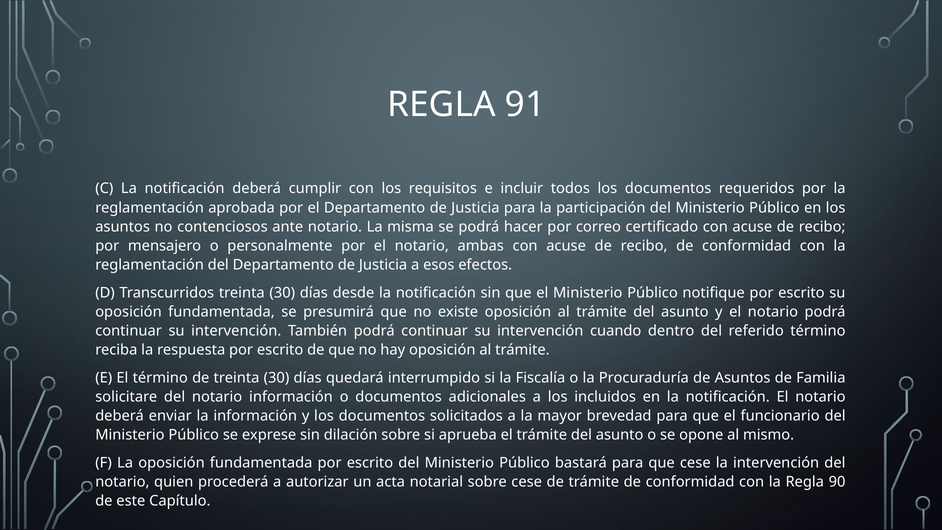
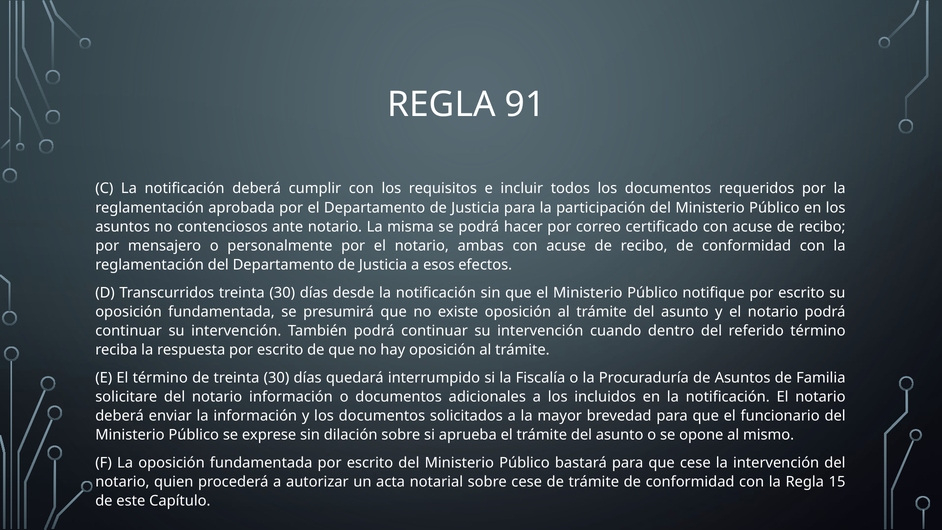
90: 90 -> 15 (837, 482)
